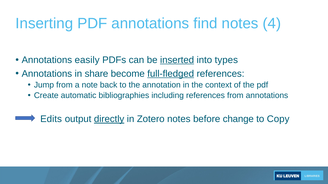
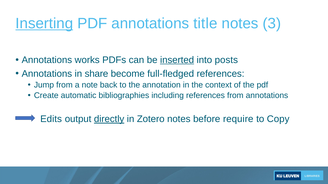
Inserting underline: none -> present (44, 24)
find: find -> title (205, 24)
4: 4 -> 3 (272, 24)
easily: easily -> works (87, 60)
types: types -> posts (226, 60)
full-fledged underline: present -> none (171, 74)
change: change -> require (238, 119)
